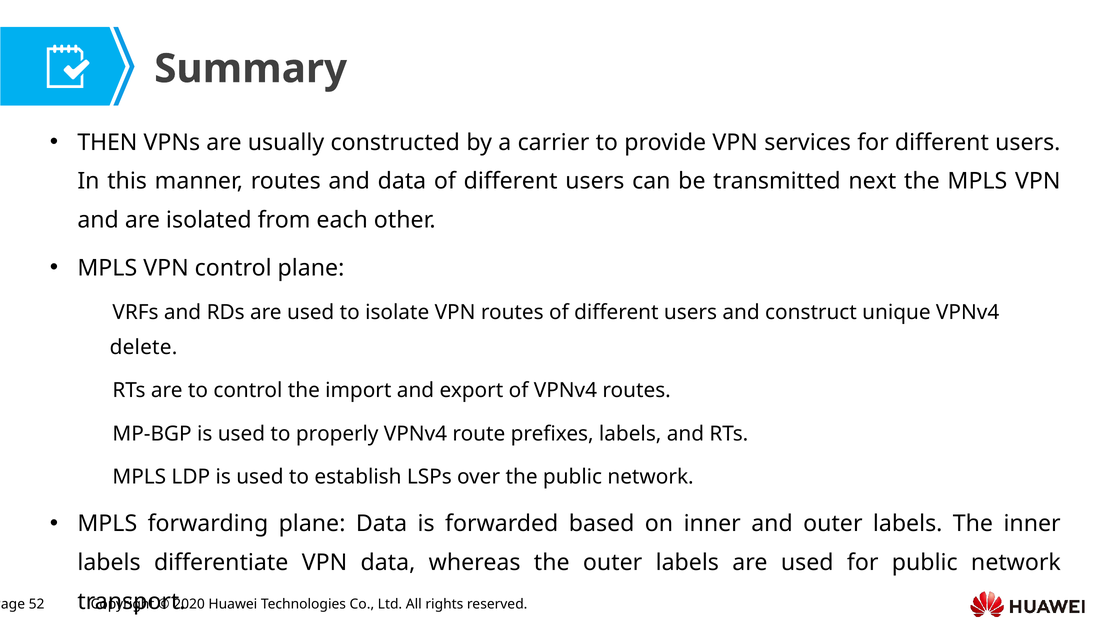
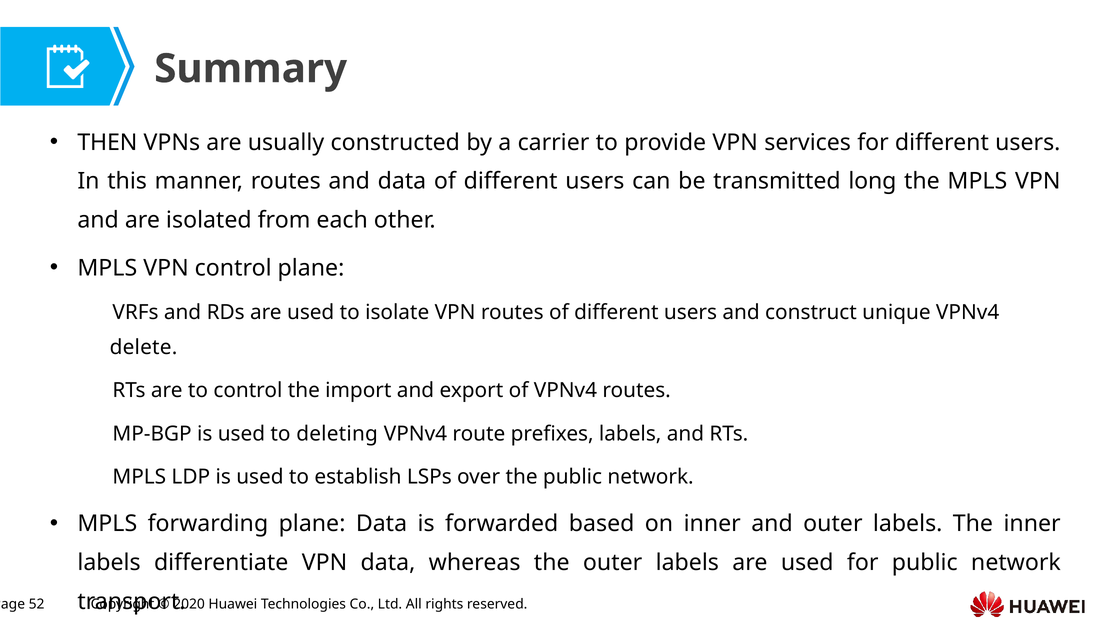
next: next -> long (872, 181)
properly: properly -> deleting (337, 434)
